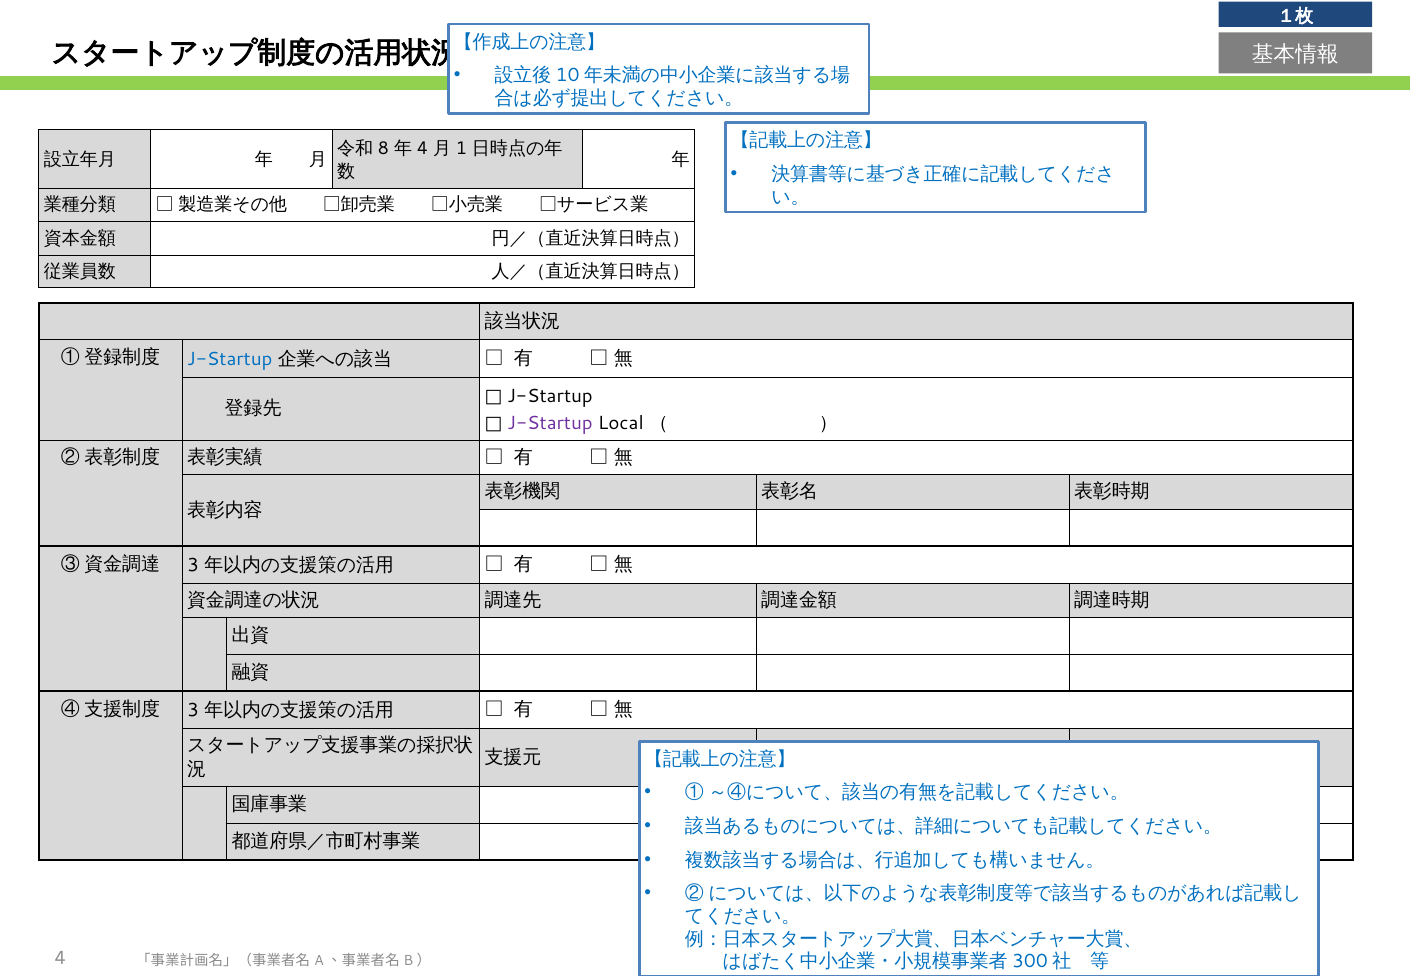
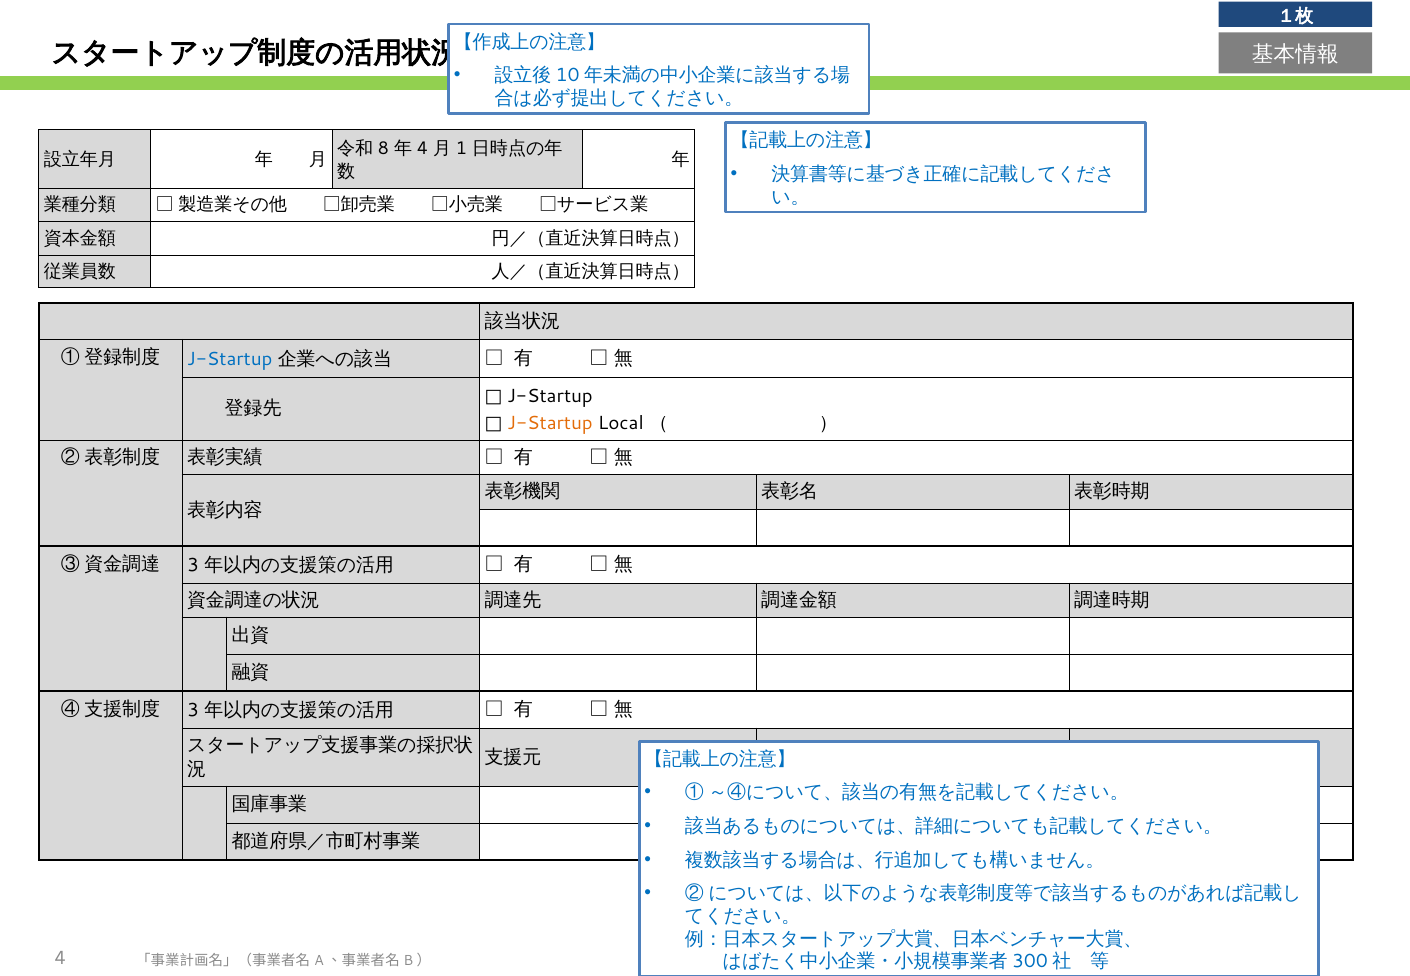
J-Startup colour: purple -> orange (550, 423)
